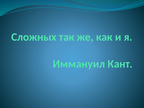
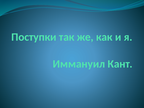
Сложных: Сложных -> Поступки (34, 37)
